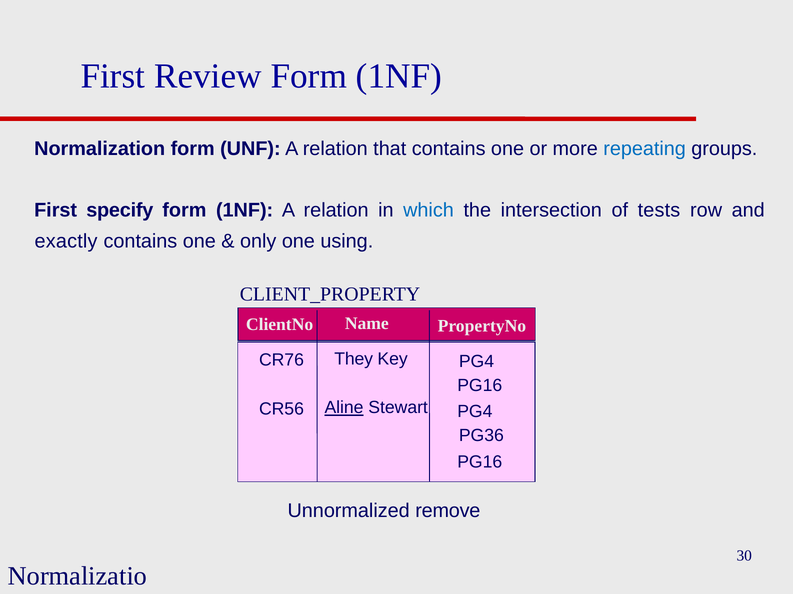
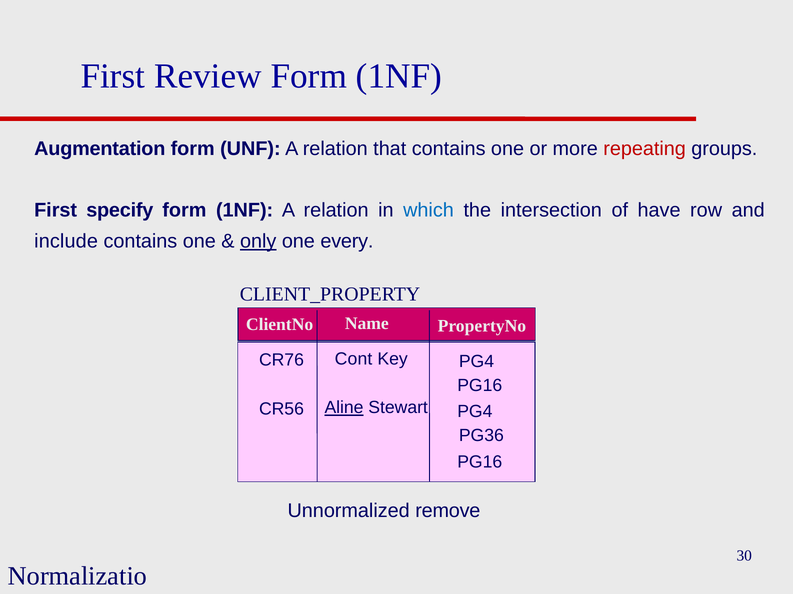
Normalization: Normalization -> Augmentation (100, 149)
repeating colour: blue -> red (645, 149)
tests: tests -> have (659, 211)
exactly: exactly -> include (66, 242)
only underline: none -> present (258, 242)
using: using -> every (347, 242)
They: They -> Cont (353, 359)
